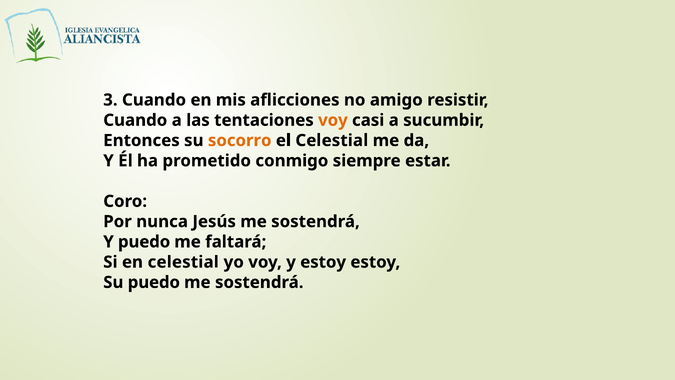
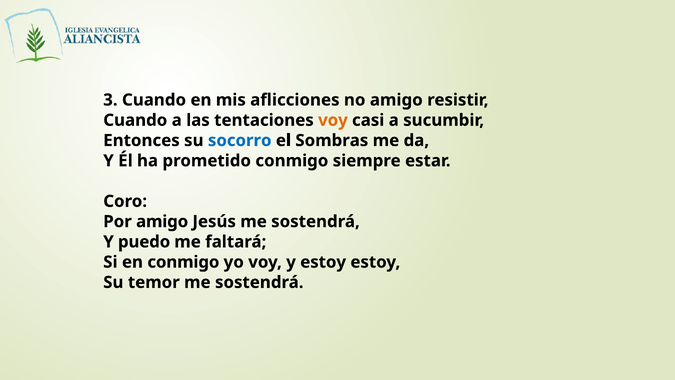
socorro colour: orange -> blue (240, 140)
el Celestial: Celestial -> Sombras (332, 140)
Por nunca: nunca -> amigo (162, 221)
en celestial: celestial -> conmigo (183, 262)
Su puedo: puedo -> temor (154, 282)
